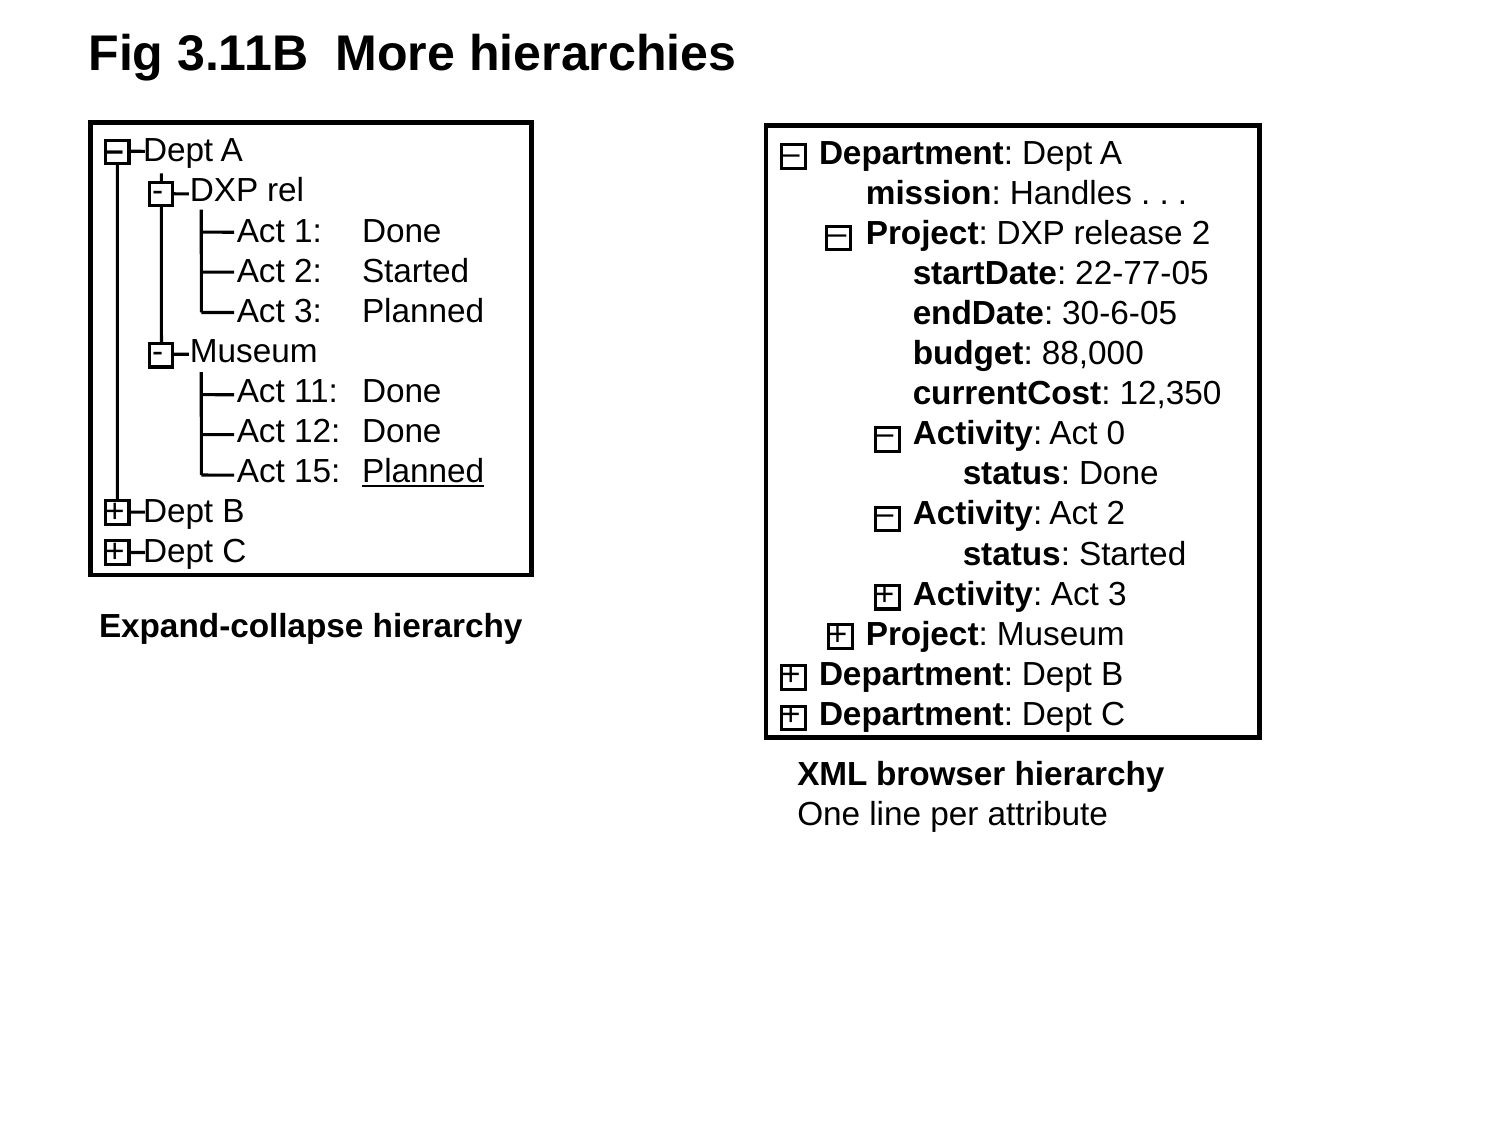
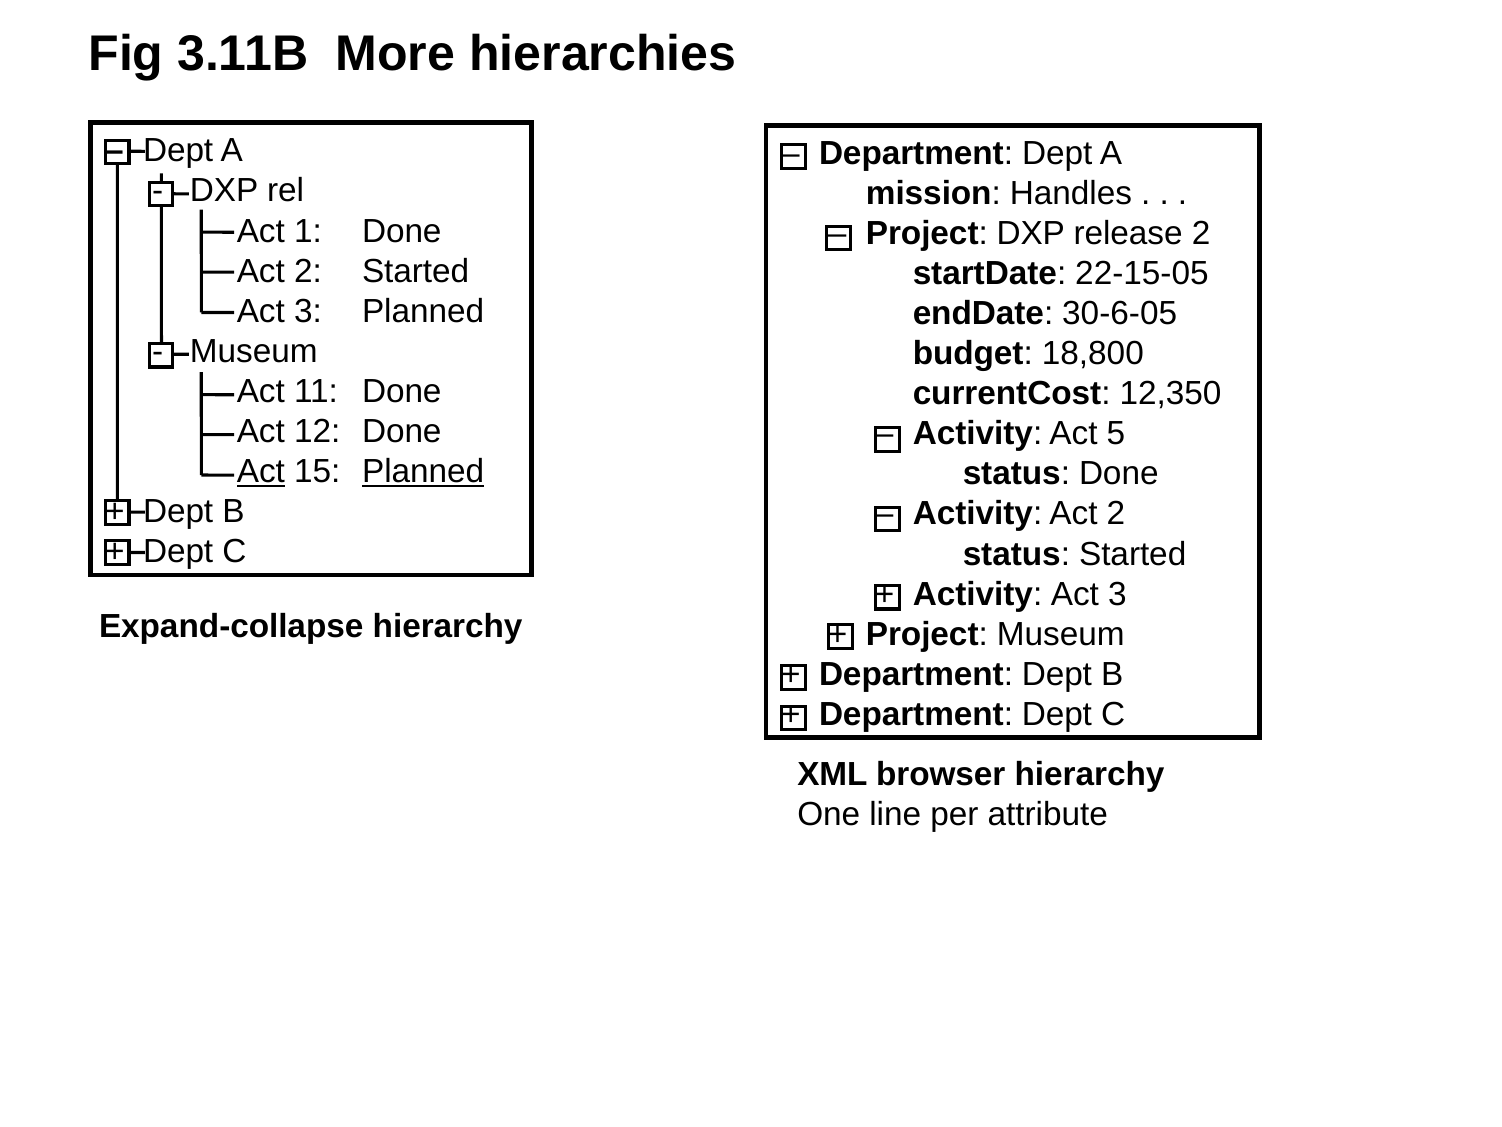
22-77-05: 22-77-05 -> 22-15-05 (1142, 274)
88,000: 88,000 -> 18,800 (1093, 354)
0: 0 -> 5 (1116, 434)
Act underline: none -> present (261, 471)
